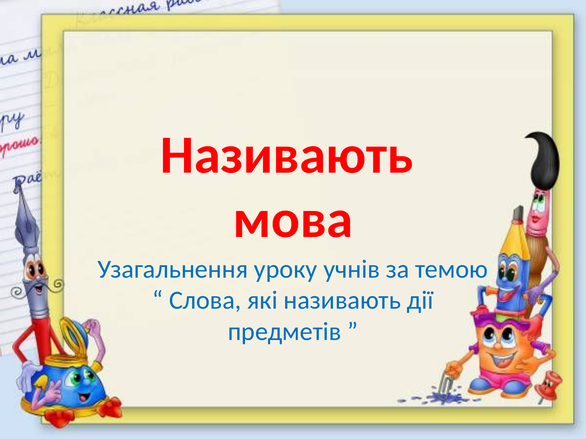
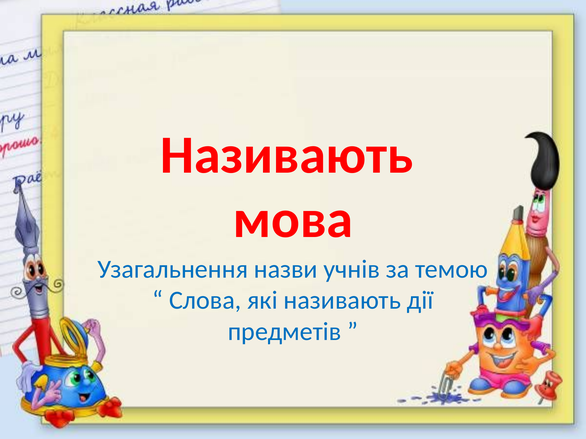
уроку: уроку -> назви (286, 269)
